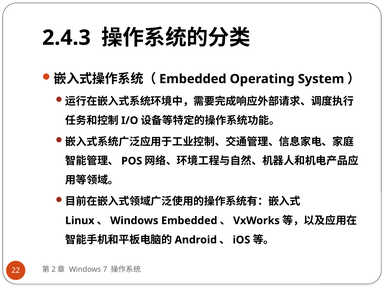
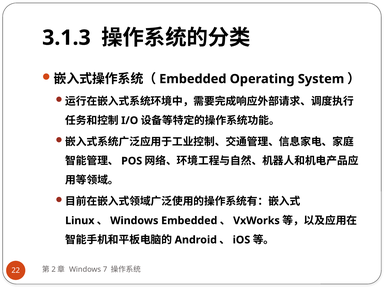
2.4.3: 2.4.3 -> 3.1.3 (66, 38)
